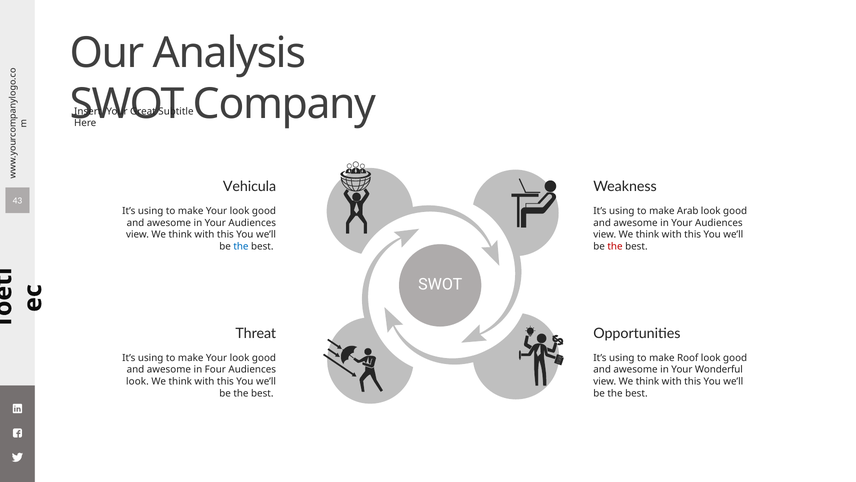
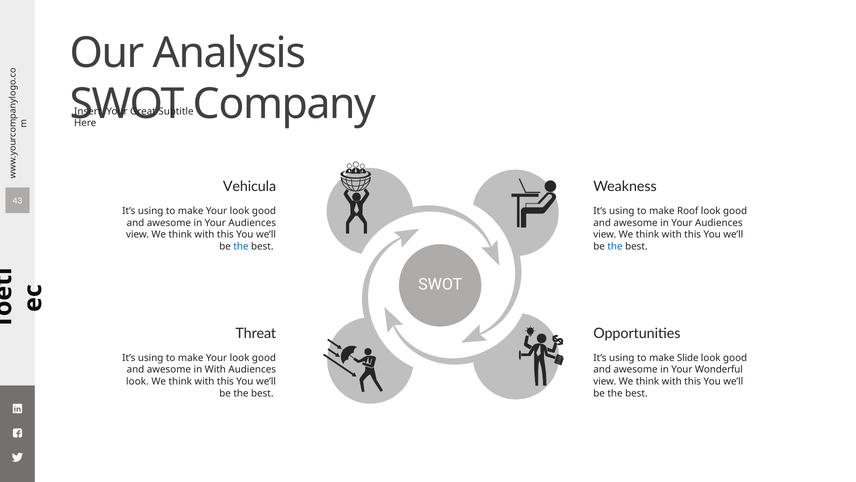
Arab: Arab -> Roof (688, 211)
the colour: red -> blue (615, 246)
Roof: Roof -> Slide (688, 358)
in Four: Four -> With (215, 369)
